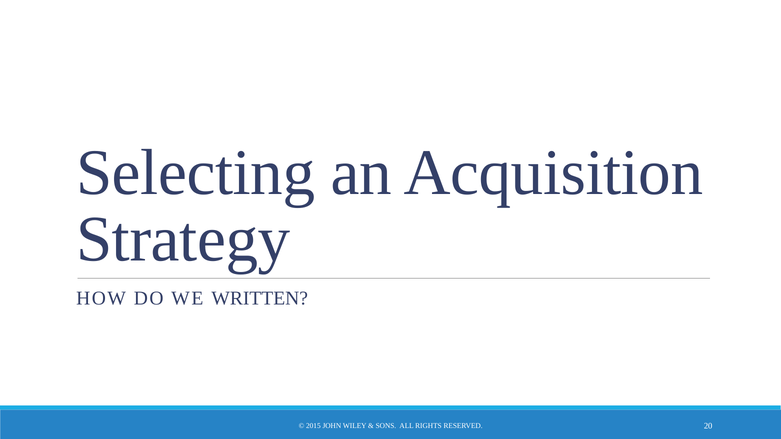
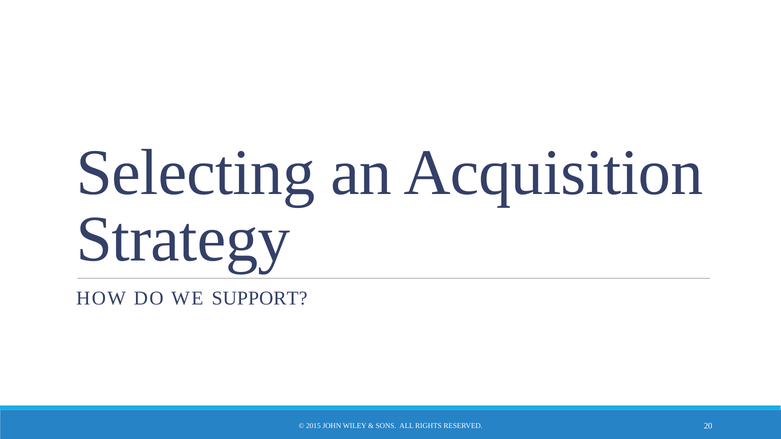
WRITTEN: WRITTEN -> SUPPORT (260, 299)
